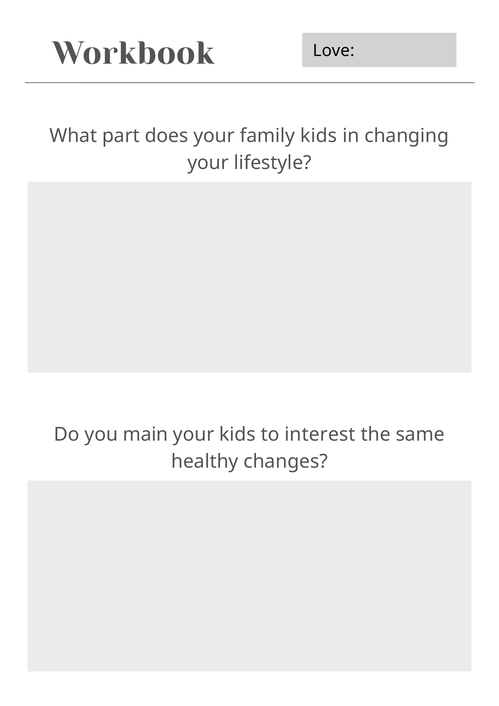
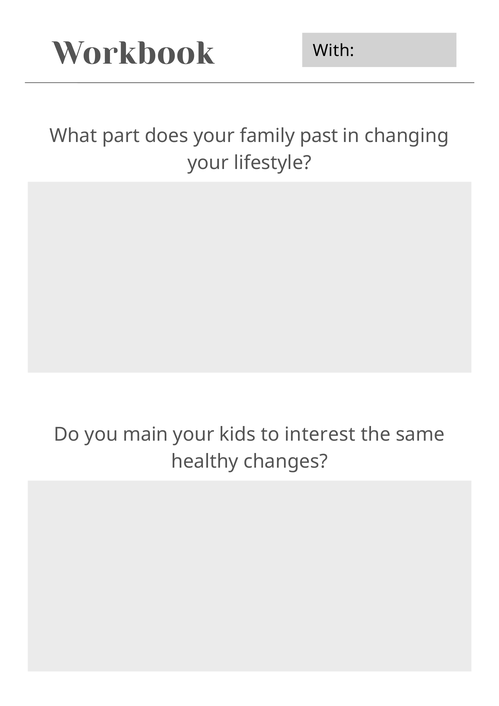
Love: Love -> With (334, 51)
family kids: kids -> past (319, 136)
